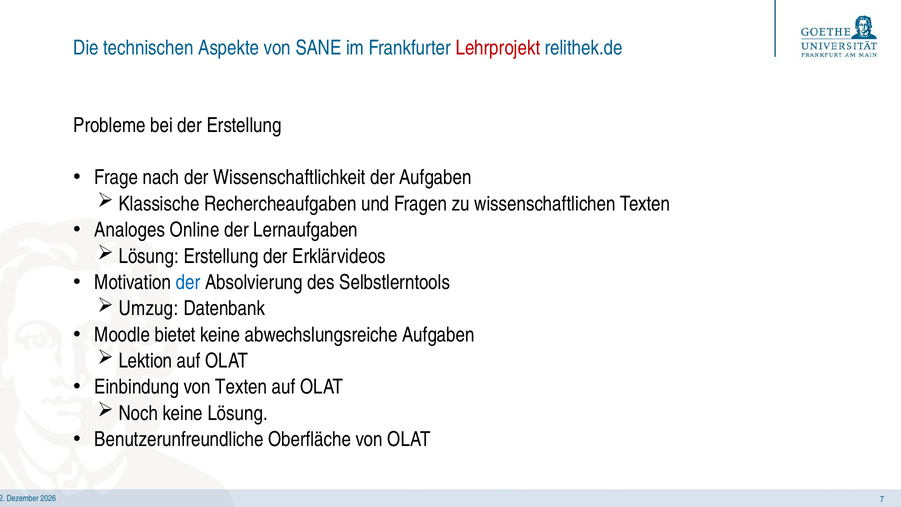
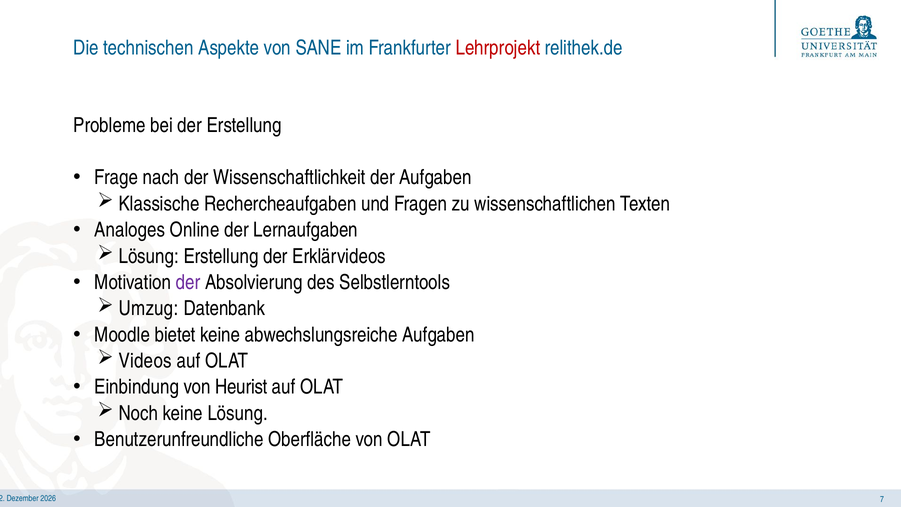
der colour: blue -> purple (188, 282)
Lektion: Lektion -> Videos (145, 361)
von Texten: Texten -> Heurist (241, 387)
